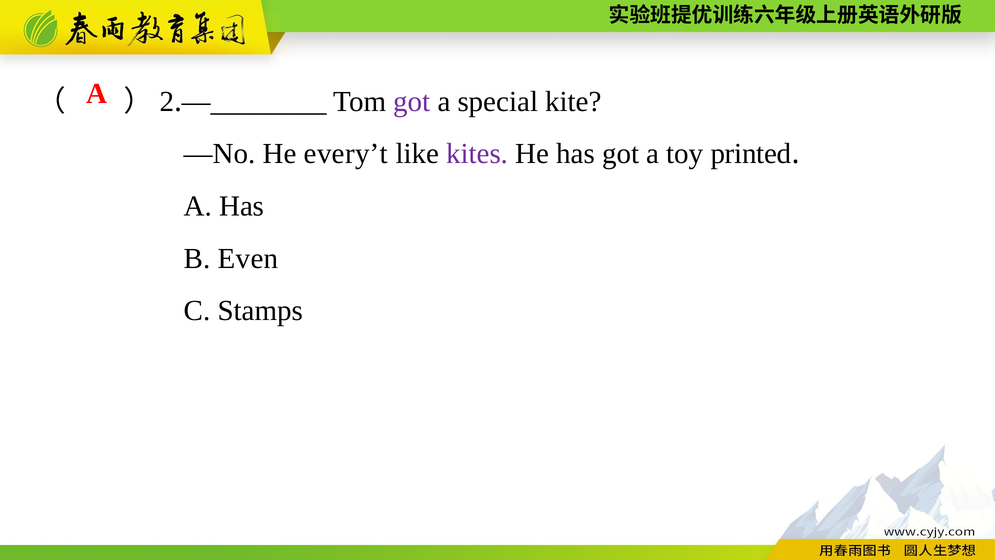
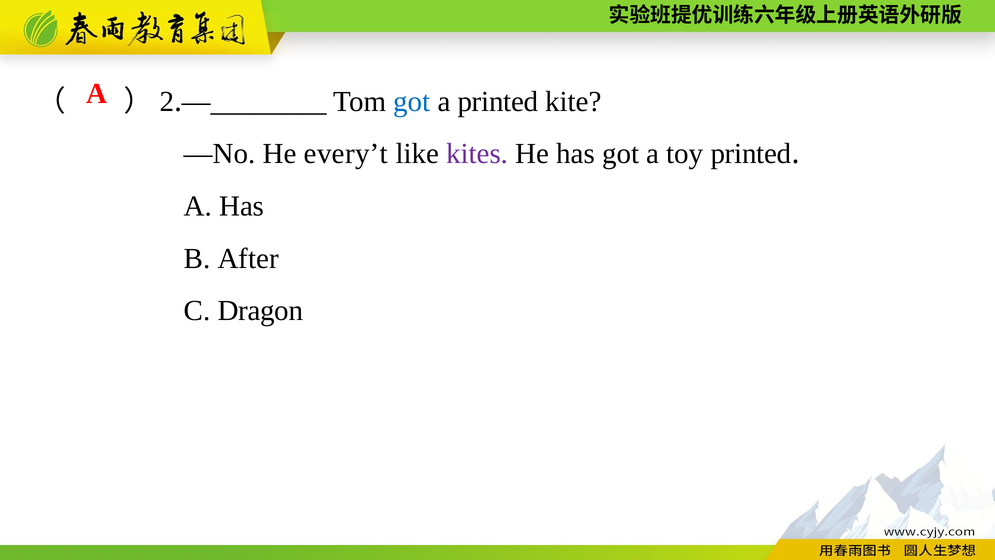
got colour: purple -> blue (412, 102)
a special: special -> printed (498, 102)
Even: Even -> After (248, 258)
Stamps: Stamps -> Dragon (260, 311)
